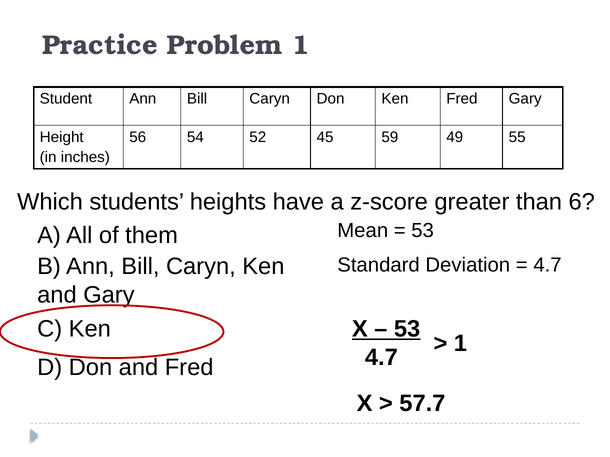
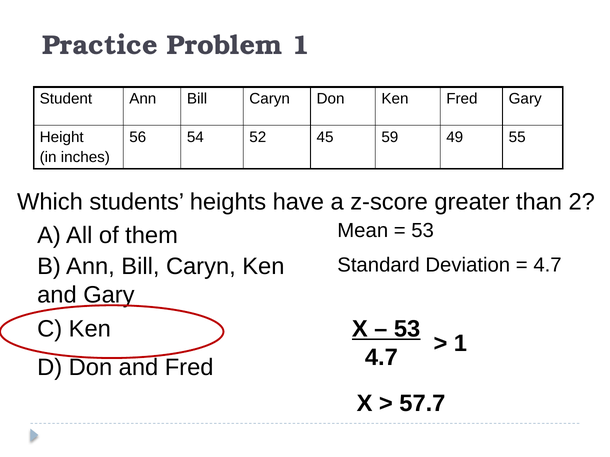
6: 6 -> 2 (582, 202)
